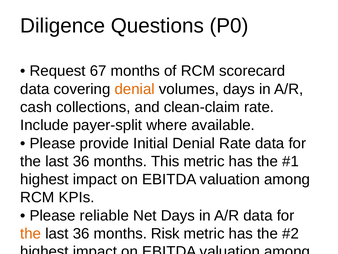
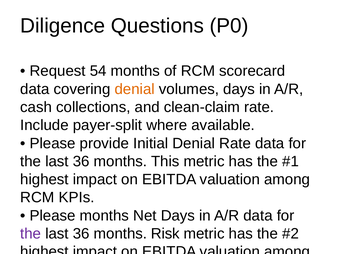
67: 67 -> 54 (98, 71)
Please reliable: reliable -> months (104, 215)
the colour: orange -> purple (31, 233)
